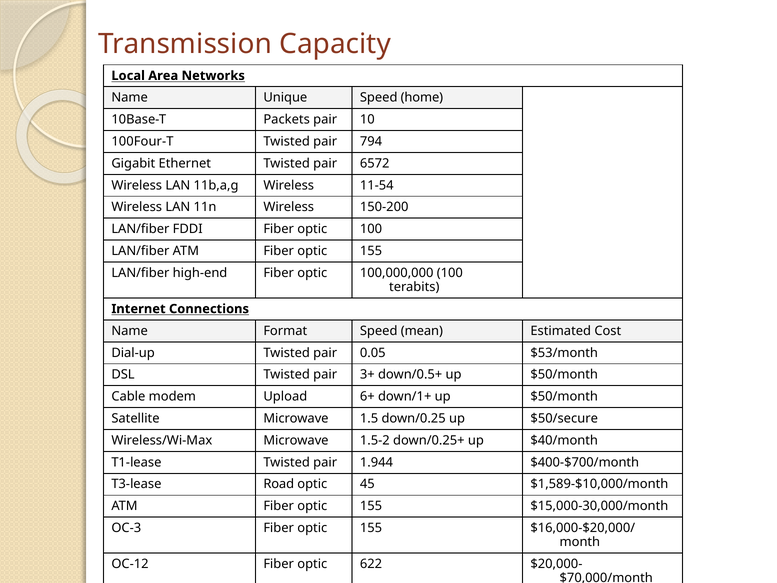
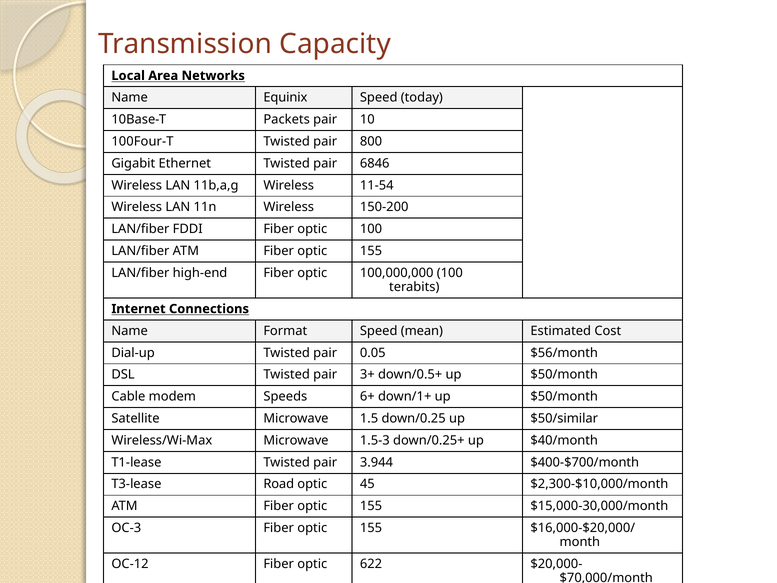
Unique: Unique -> Equinix (285, 98)
home: home -> today (422, 98)
794: 794 -> 800 (371, 141)
6572: 6572 -> 6846 (375, 163)
$53/month: $53/month -> $56/month (564, 353)
Upload: Upload -> Speeds (285, 396)
$50/secure: $50/secure -> $50/similar (564, 418)
1.5-2: 1.5-2 -> 1.5-3 (375, 440)
1.944: 1.944 -> 3.944 (376, 462)
$1,589-$10,000/month: $1,589-$10,000/month -> $2,300-$10,000/month (599, 484)
